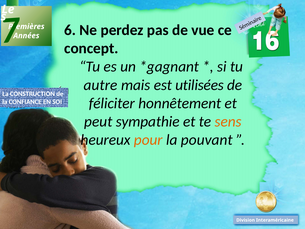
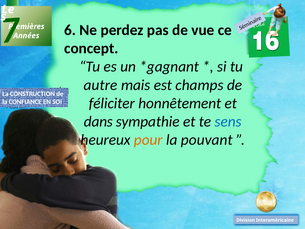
utilisées: utilisées -> champs (199, 85)
peut: peut -> dans (98, 122)
sens colour: orange -> blue (228, 122)
